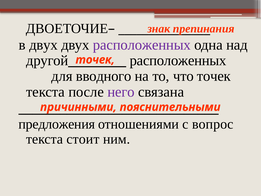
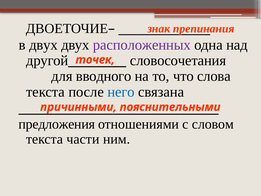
расположенных: расположенных -> словосочетания (178, 60)
что точек: точек -> слова (214, 76)
него colour: purple -> blue (121, 92)
вопрос: вопрос -> словом (213, 124)
стоит: стоит -> части (83, 139)
